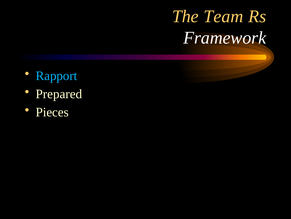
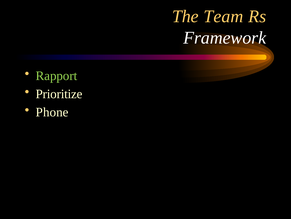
Rapport colour: light blue -> light green (57, 76)
Prepared: Prepared -> Prioritize (59, 94)
Pieces: Pieces -> Phone (52, 112)
